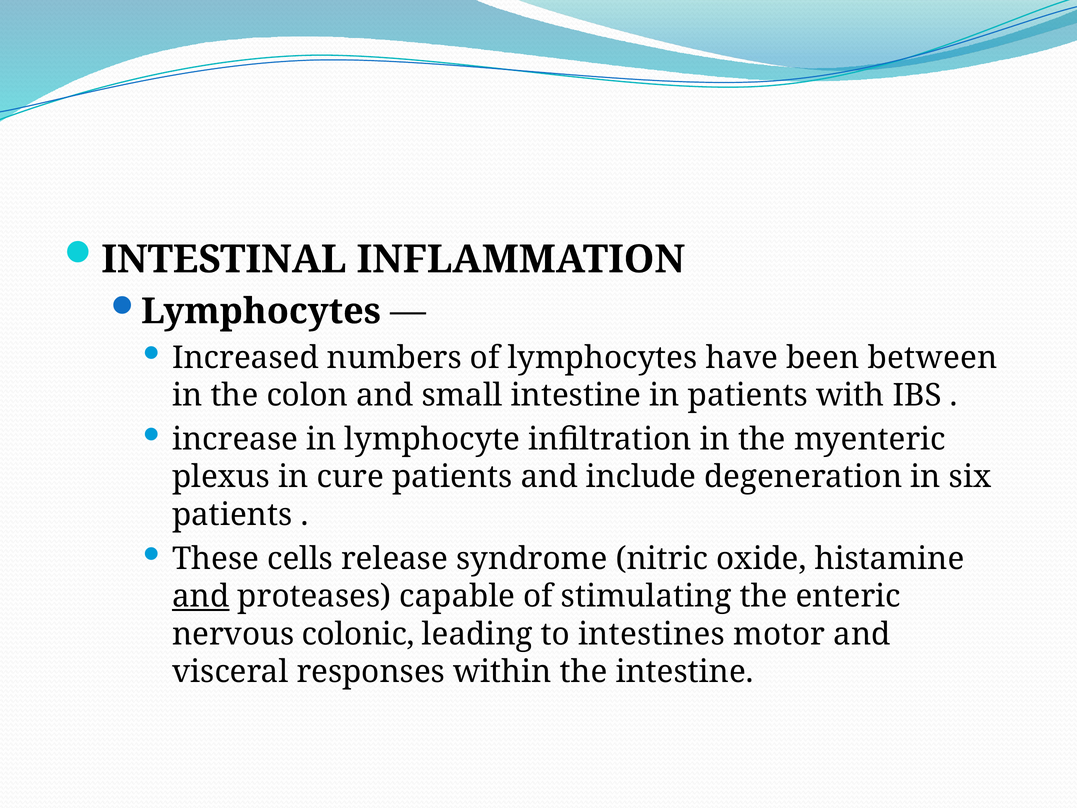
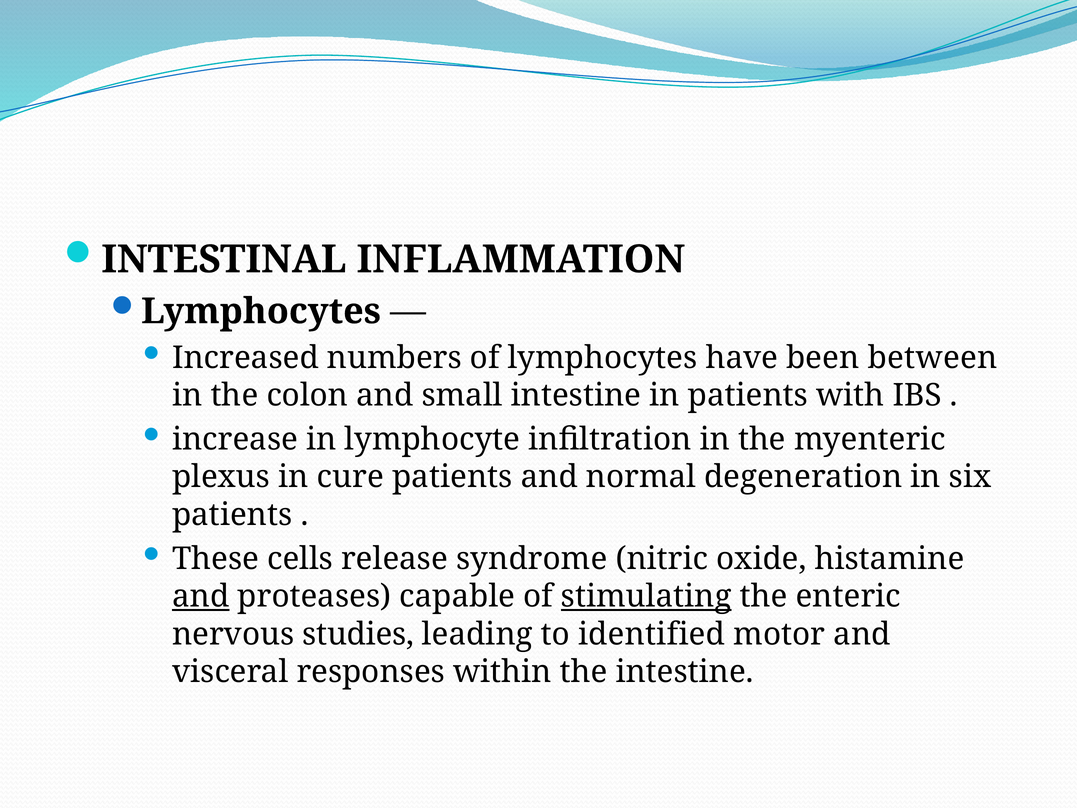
include: include -> normal (641, 477)
stimulating underline: none -> present (646, 596)
colonic: colonic -> studies (358, 634)
intestines: intestines -> identified (652, 634)
